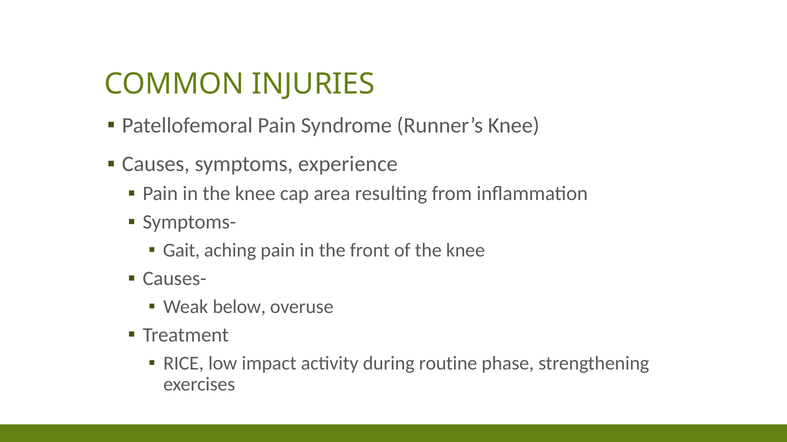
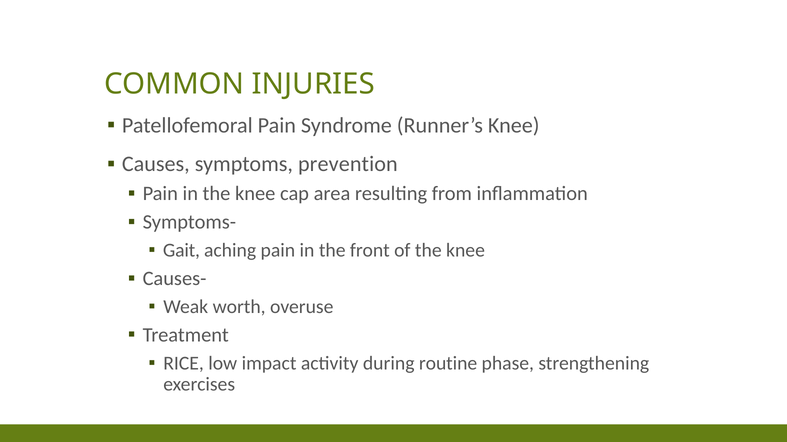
experience: experience -> prevention (348, 164)
below: below -> worth (239, 307)
